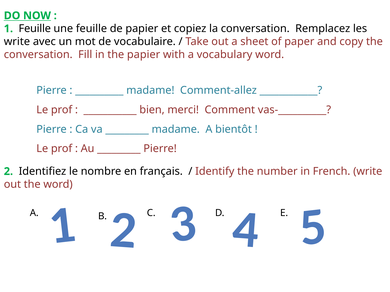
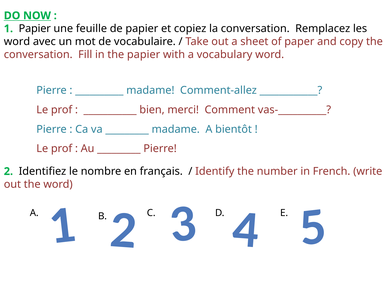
1 Feuille: Feuille -> Papier (35, 29)
write: write -> word (17, 42)
